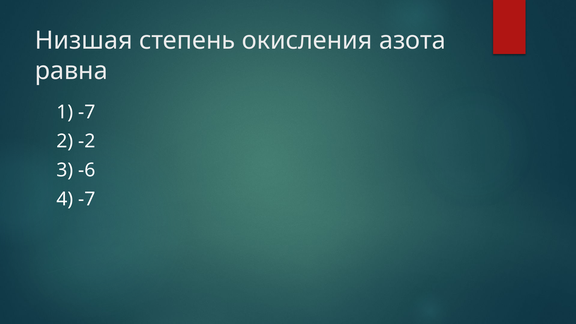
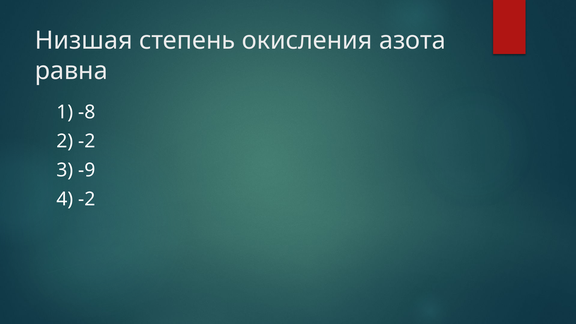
1 -7: -7 -> -8 (87, 112)
-6: -6 -> -9 (87, 170)
4 -7: -7 -> -2 (87, 199)
